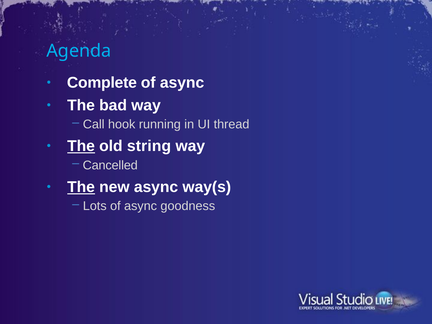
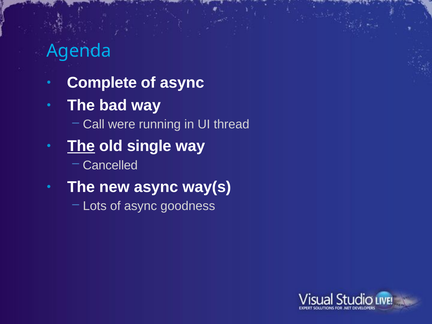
hook: hook -> were (122, 124)
string: string -> single (149, 146)
The underline: present -> none (81, 187)
